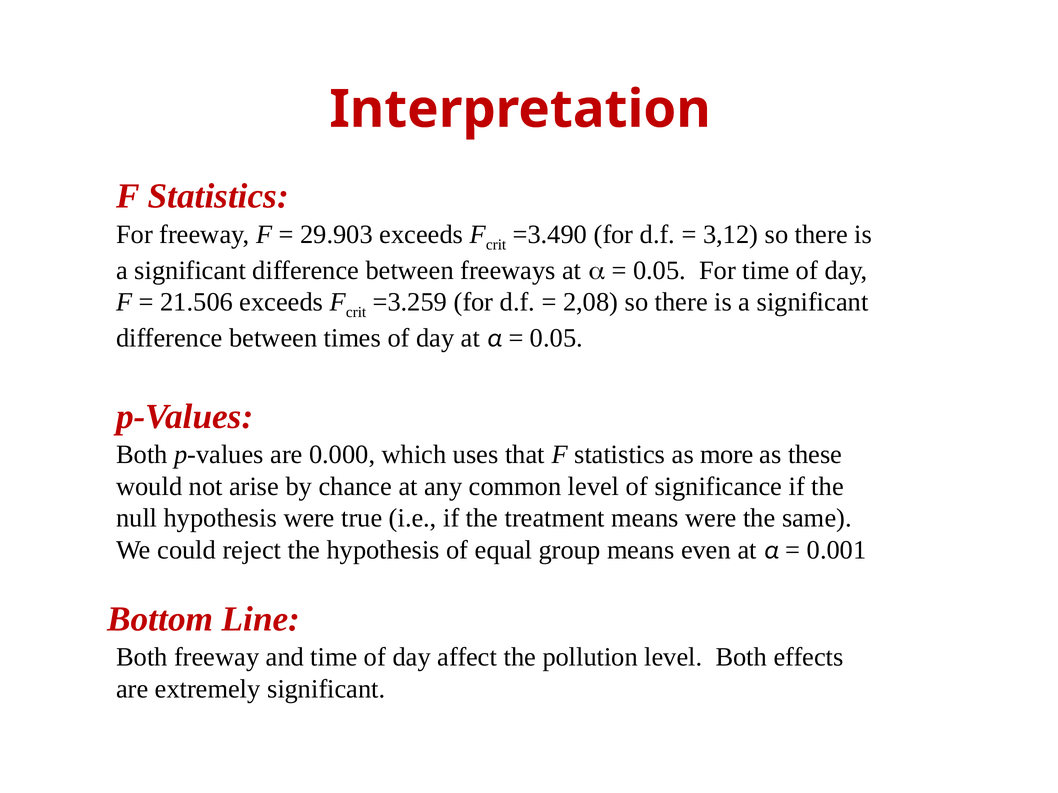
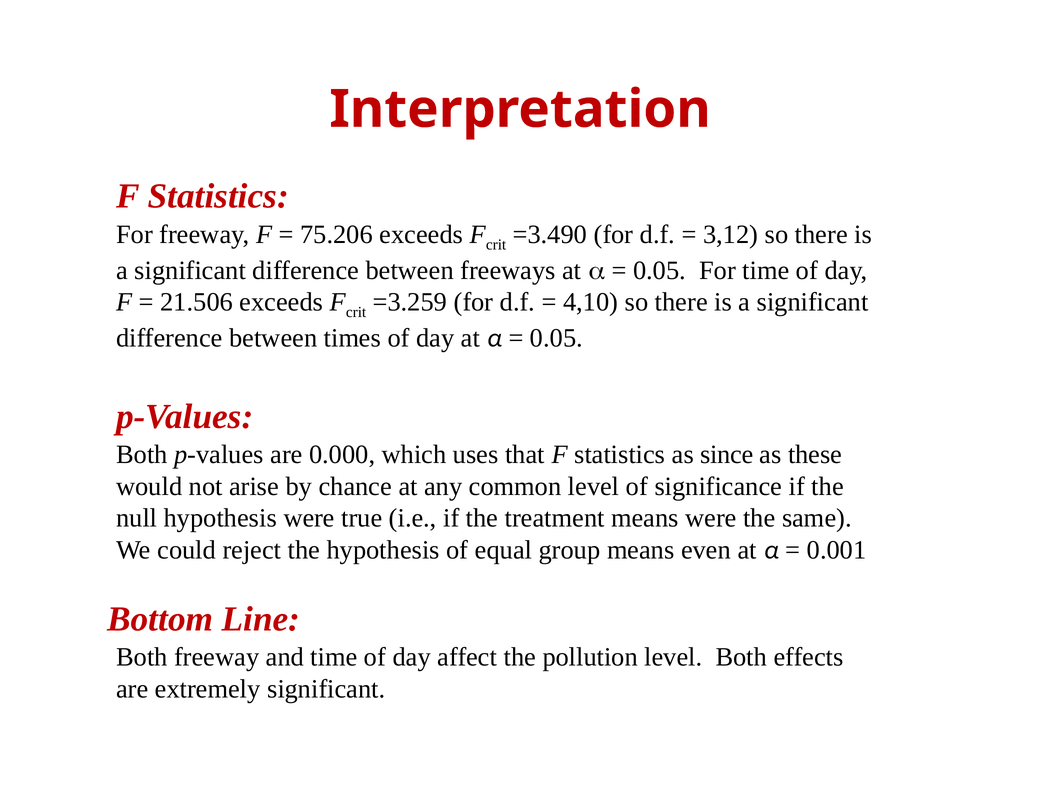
29.903: 29.903 -> 75.206 (337, 234)
2,08: 2,08 -> 4,10 (591, 302)
more: more -> since (727, 455)
